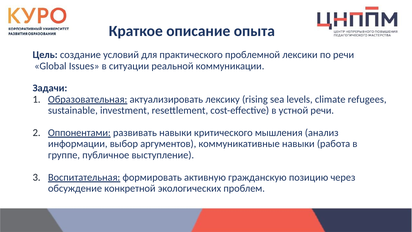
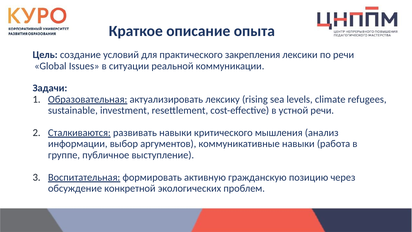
проблемной: проблемной -> закрепления (253, 55)
Оппонентами: Оппонентами -> Сталкиваются (79, 133)
